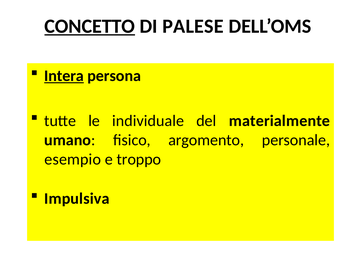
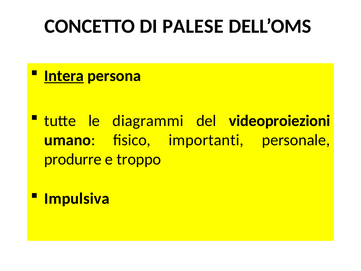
CONCETTO underline: present -> none (90, 26)
individuale: individuale -> diagrammi (148, 121)
materialmente: materialmente -> videoproiezioni (280, 121)
argomento: argomento -> importanti (206, 140)
esempio: esempio -> produrre (73, 159)
